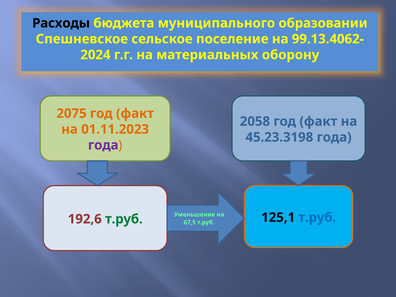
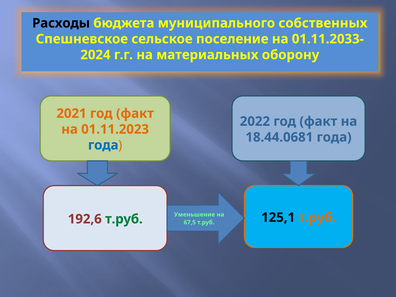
образовании: образовании -> собственных (323, 23)
99.13.4062-: 99.13.4062- -> 01.11.2033- (328, 39)
2075: 2075 -> 2021 (71, 113)
2058: 2058 -> 2022 (255, 121)
45.23.3198: 45.23.3198 -> 18.44.0681 (279, 137)
года colour: purple -> blue (103, 145)
т.руб colour: blue -> orange (317, 217)
